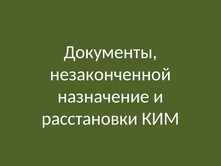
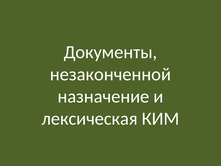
расстановки: расстановки -> лексическая (90, 118)
